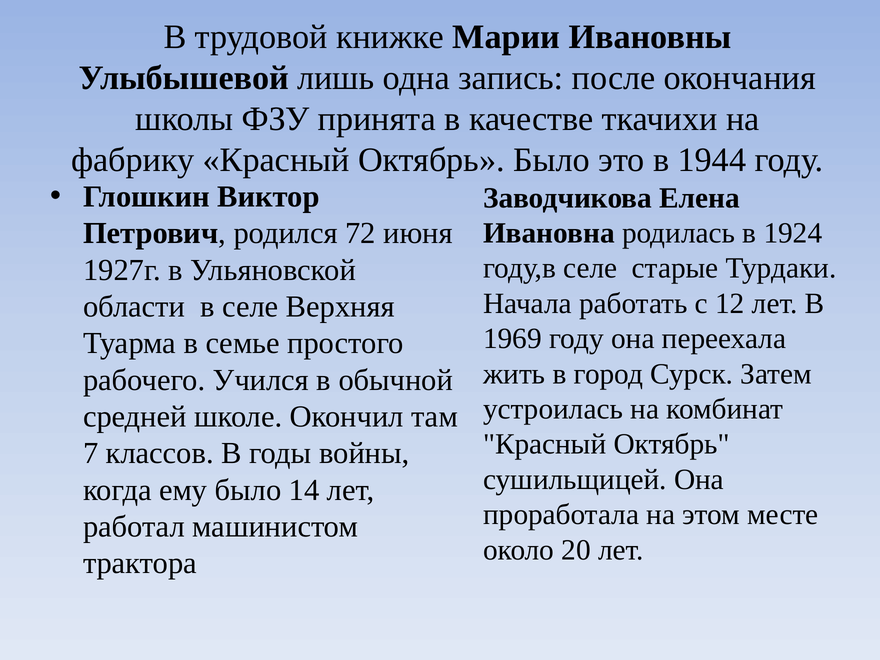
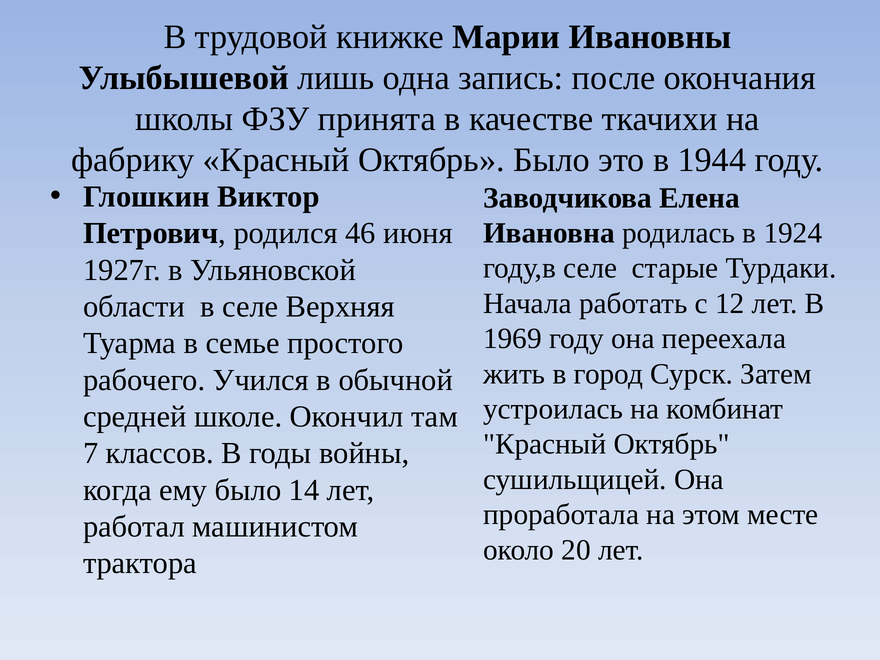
72: 72 -> 46 (360, 233)
